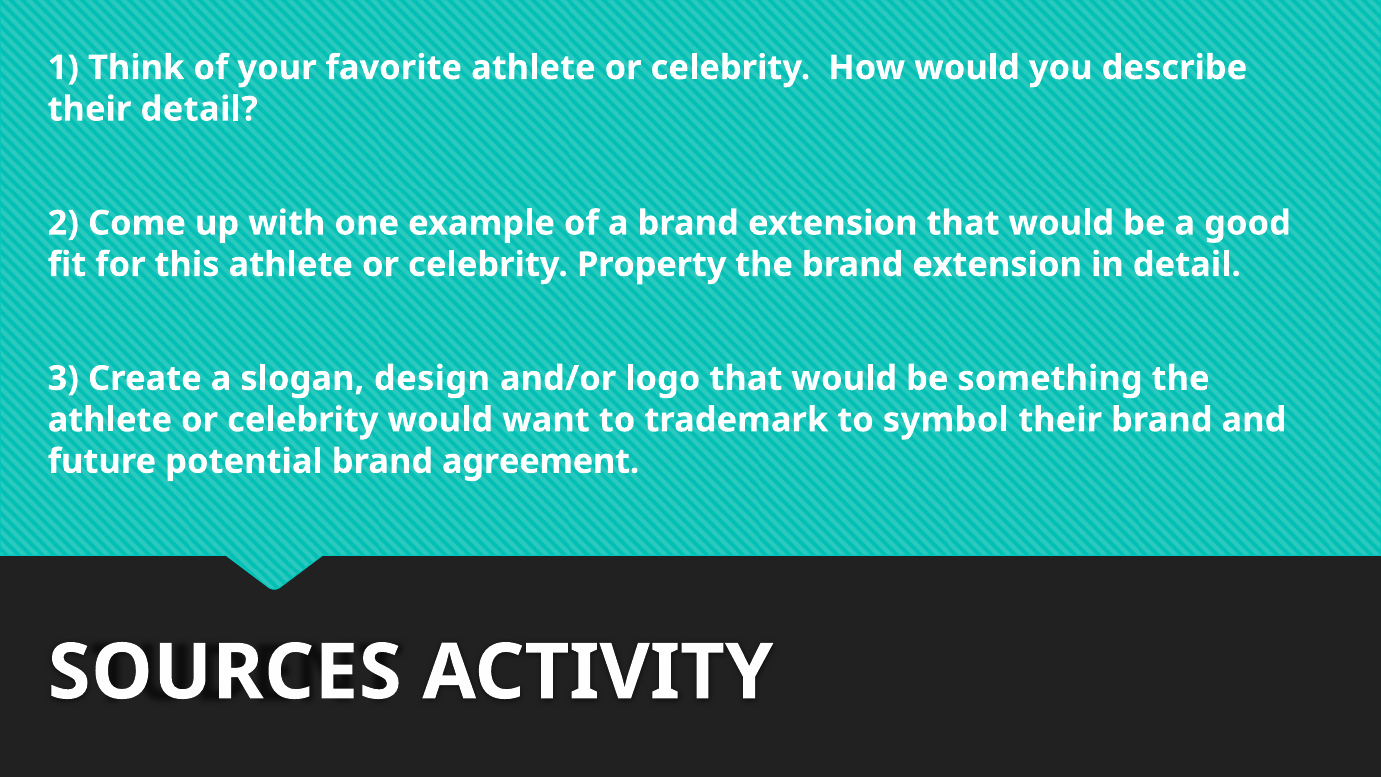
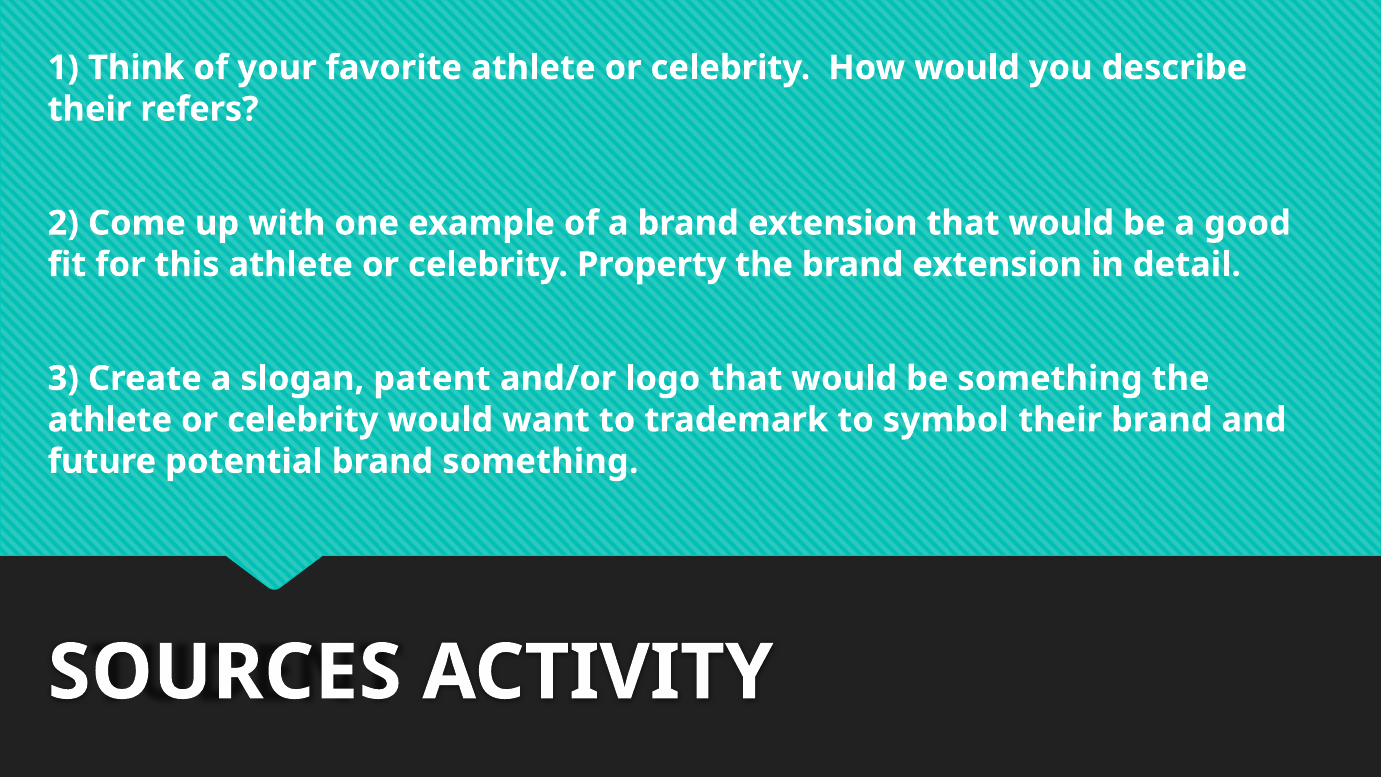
their detail: detail -> refers (199, 109)
design: design -> patent (432, 378)
brand agreement: agreement -> something (540, 461)
